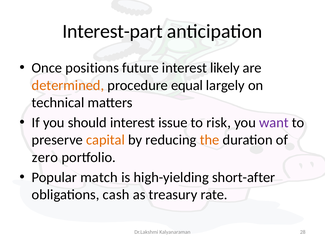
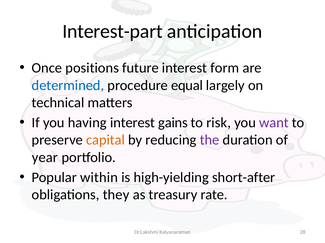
likely: likely -> form (225, 68)
determined colour: orange -> blue (68, 86)
should: should -> having (87, 123)
issue: issue -> gains (173, 123)
the colour: orange -> purple (210, 140)
zero: zero -> year (45, 158)
match: match -> within (99, 178)
cash: cash -> they (116, 195)
